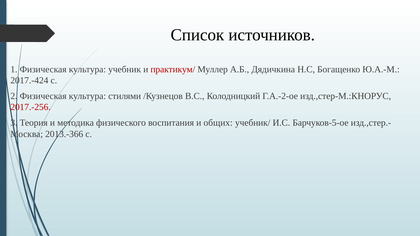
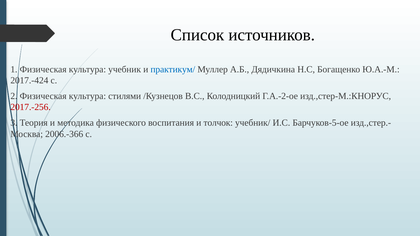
практикум/ colour: red -> blue (173, 69)
общих: общих -> толчок (218, 123)
2013.-366: 2013.-366 -> 2006.-366 (64, 134)
